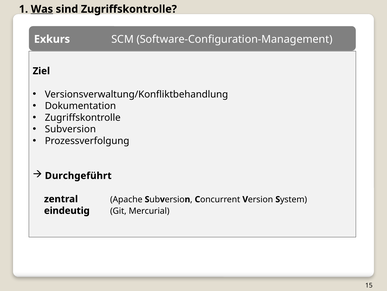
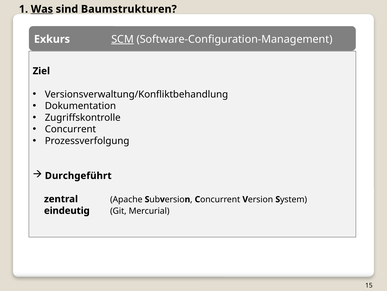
sind Zugriffskontrolle: Zugriffskontrolle -> Baumstrukturen (129, 9)
SCM underline: none -> present (123, 39)
Subversion: Subversion -> Concurrent (70, 129)
